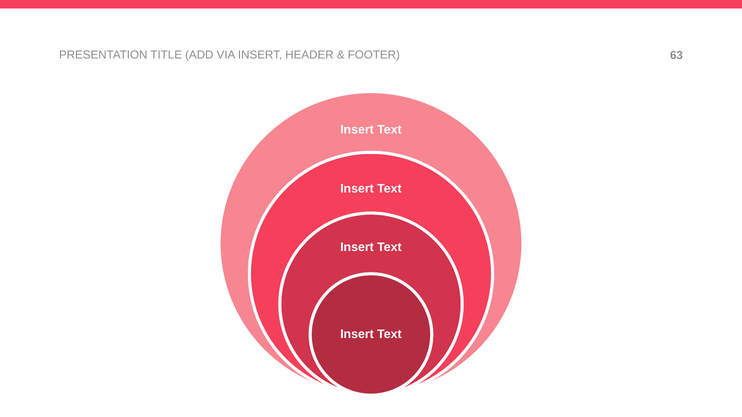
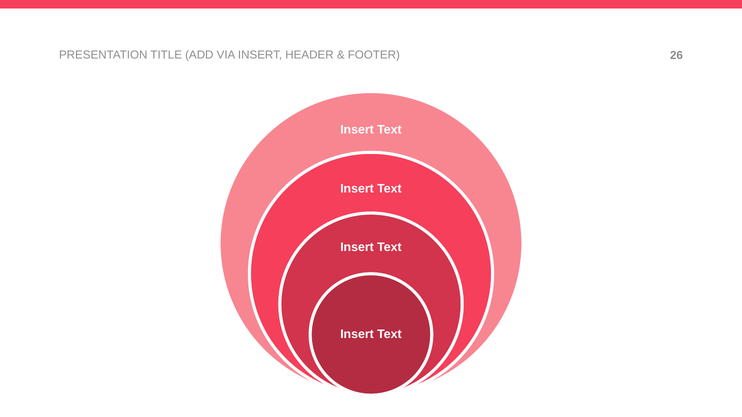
63: 63 -> 26 (676, 55)
